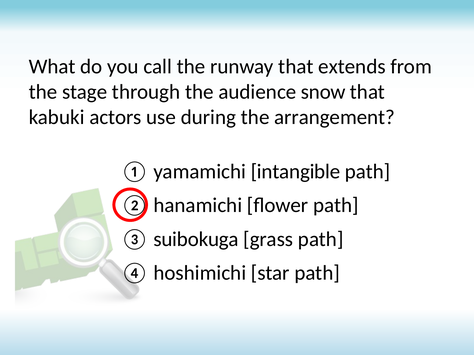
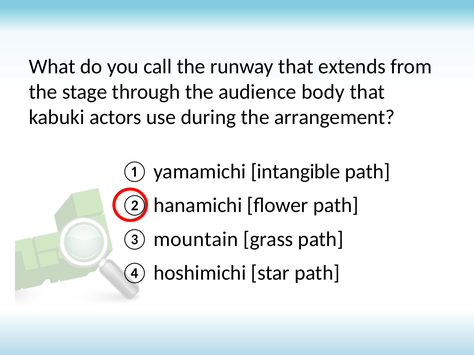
snow: snow -> body (323, 92)
suibokuga: suibokuga -> mountain (196, 240)
